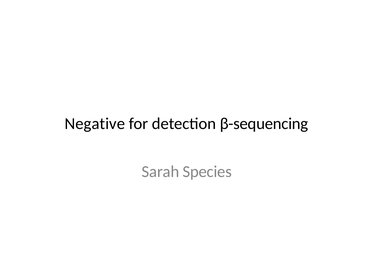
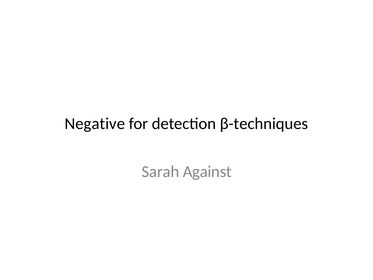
β-sequencing: β-sequencing -> β-techniques (264, 124)
Species: Species -> Against (207, 171)
